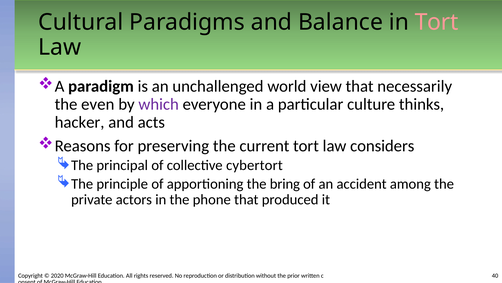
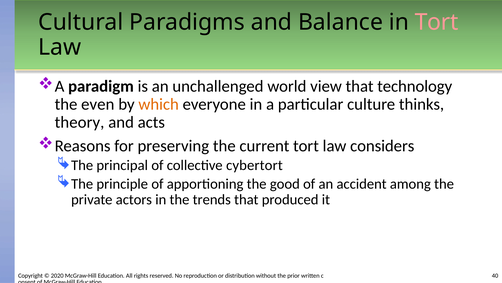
necessarily: necessarily -> technology (415, 86)
which colour: purple -> orange (159, 104)
hacker: hacker -> theory (80, 122)
bring: bring -> good (285, 183)
phone: phone -> trends (212, 199)
